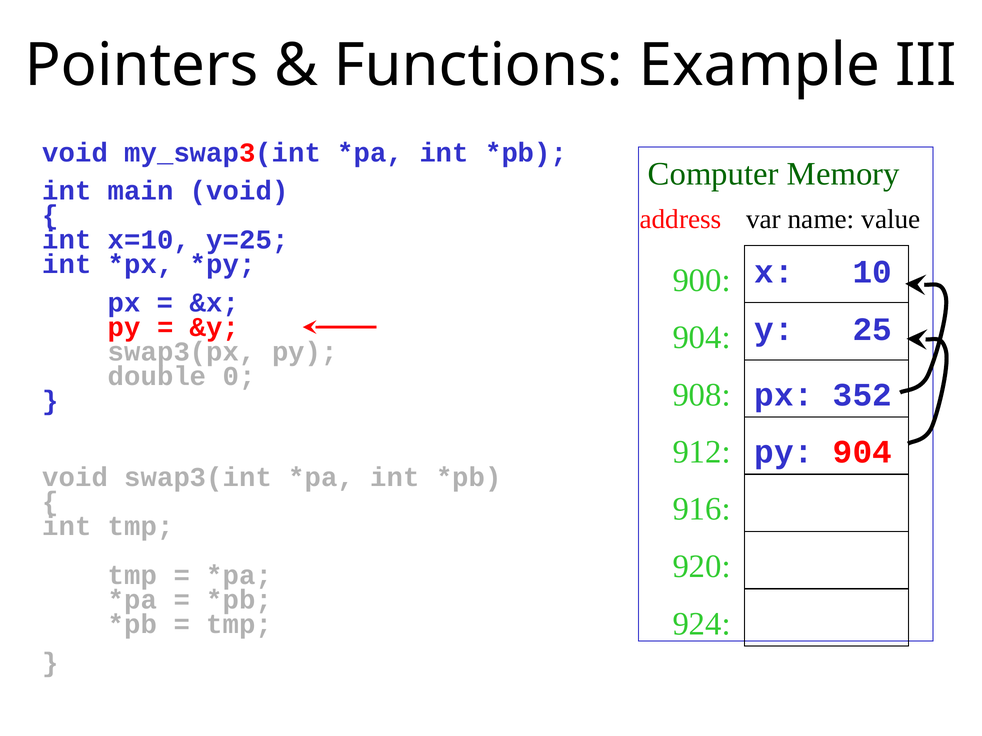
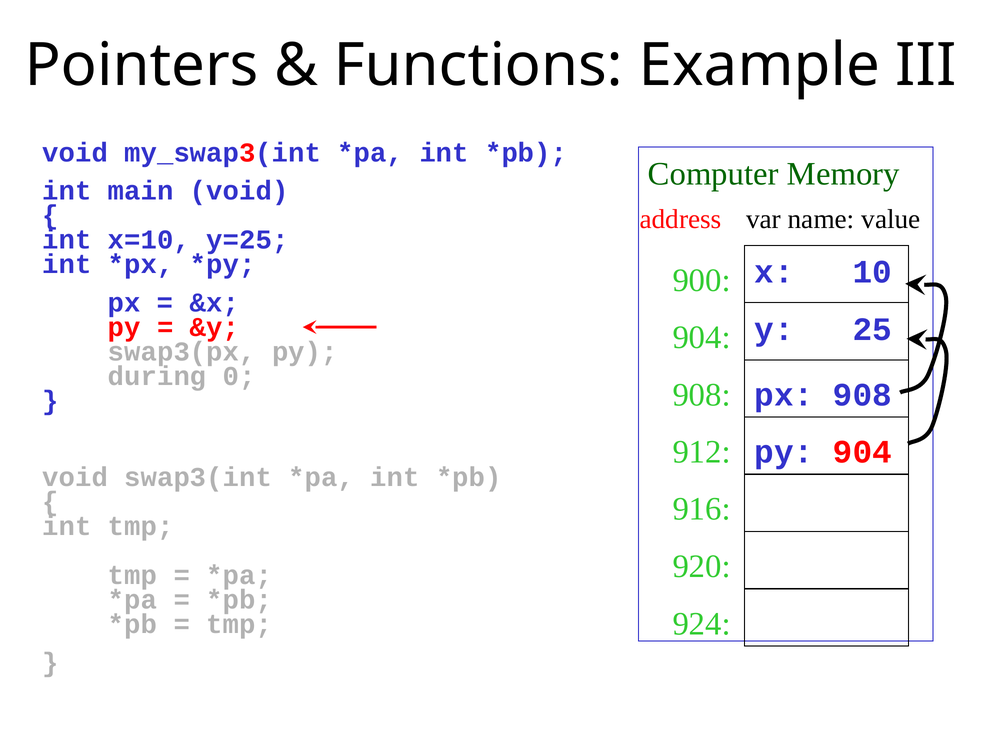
double: double -> during (157, 377)
px 352: 352 -> 908 (862, 395)
